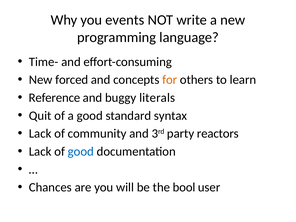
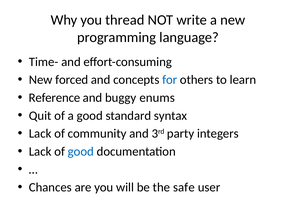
events: events -> thread (125, 20)
for colour: orange -> blue (170, 80)
literals: literals -> enums (157, 98)
reactors: reactors -> integers (218, 134)
bool: bool -> safe (184, 187)
